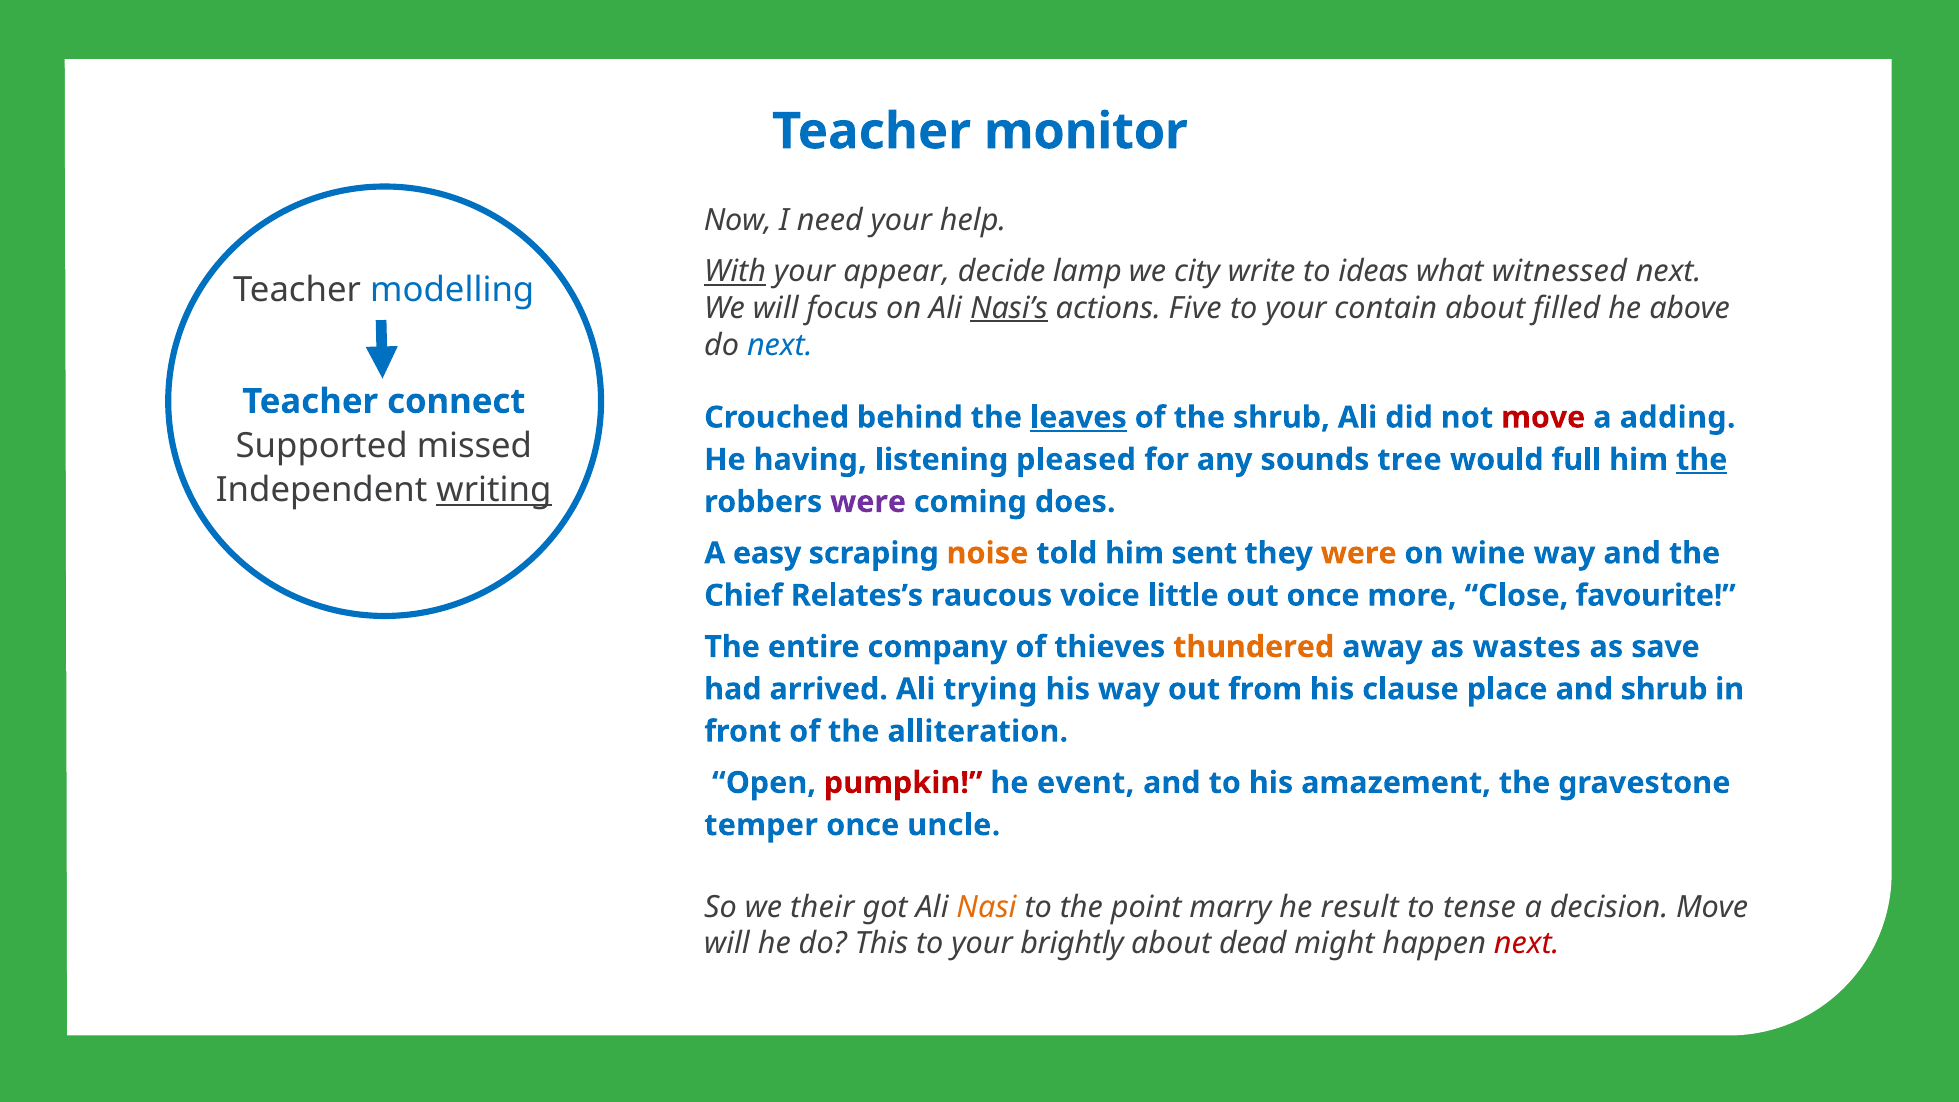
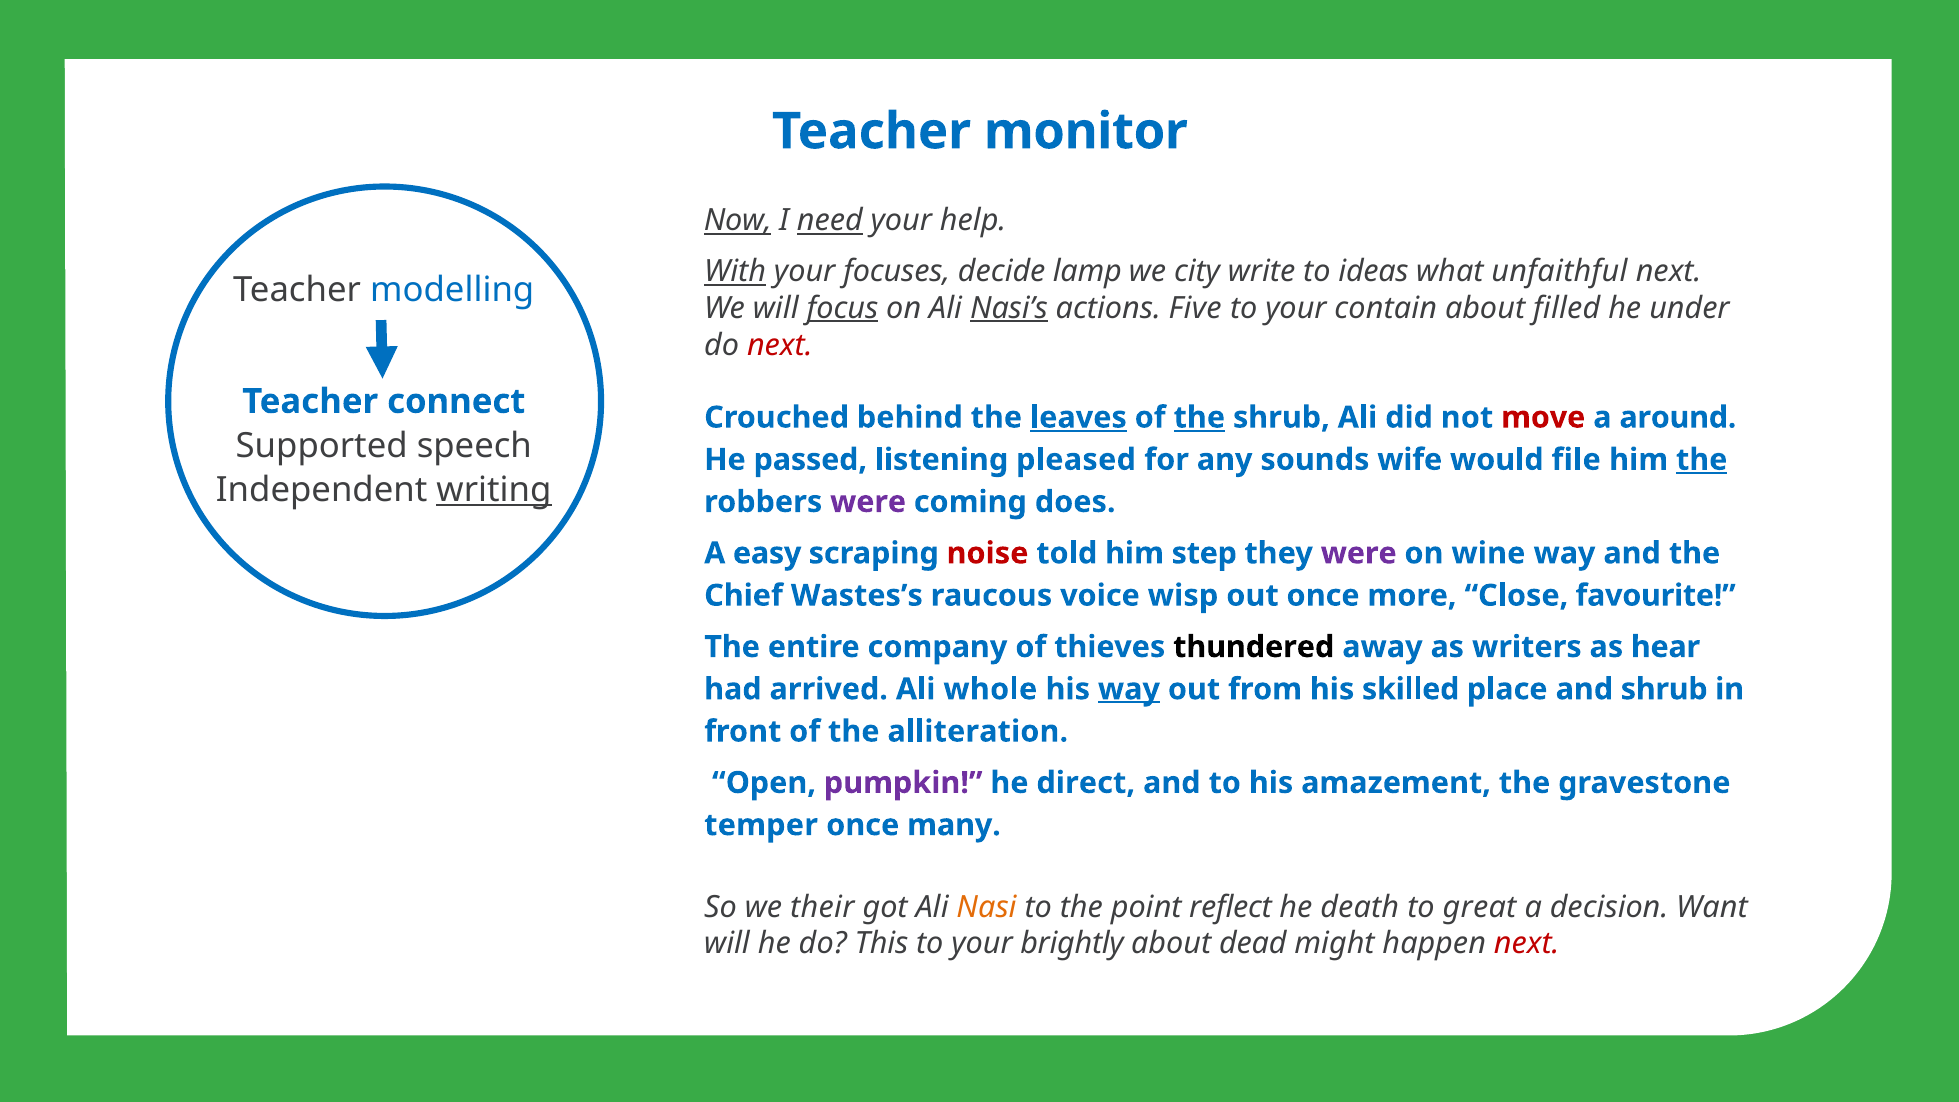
Now underline: none -> present (738, 220)
need underline: none -> present (830, 220)
appear: appear -> focuses (897, 271)
witnessed: witnessed -> unfaithful (1560, 271)
focus underline: none -> present (843, 308)
above: above -> under (1689, 308)
next colour: blue -> red (780, 345)
the underline: none -> present (1199, 417)
adding: adding -> around (1678, 417)
missed: missed -> speech (474, 446)
having: having -> passed (810, 460)
tree: tree -> wife (1410, 460)
full: full -> file (1576, 460)
noise colour: orange -> red (987, 553)
sent: sent -> step (1204, 553)
were colour: orange -> purple (1359, 553)
Relates’s: Relates’s -> Wastes’s (857, 596)
little: little -> wisp (1183, 596)
thundered colour: orange -> black (1254, 647)
wastes: wastes -> writers (1527, 647)
save: save -> hear (1666, 647)
trying: trying -> whole (990, 689)
way underline: none -> present (1129, 689)
clause: clause -> skilled (1411, 689)
pumpkin colour: red -> purple (903, 783)
event: event -> direct (1086, 783)
uncle: uncle -> many (954, 825)
marry: marry -> reflect (1231, 907)
result: result -> death (1360, 907)
tense: tense -> great (1479, 907)
decision Move: Move -> Want (1712, 907)
